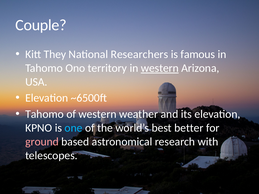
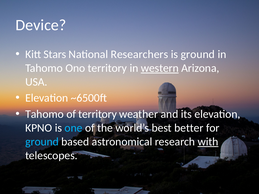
Couple: Couple -> Device (41, 25)
They: They -> Stars (55, 54)
is famous: famous -> ground (198, 54)
of western: western -> territory (98, 114)
ground colour: pink -> light blue (42, 142)
with underline: none -> present (208, 142)
